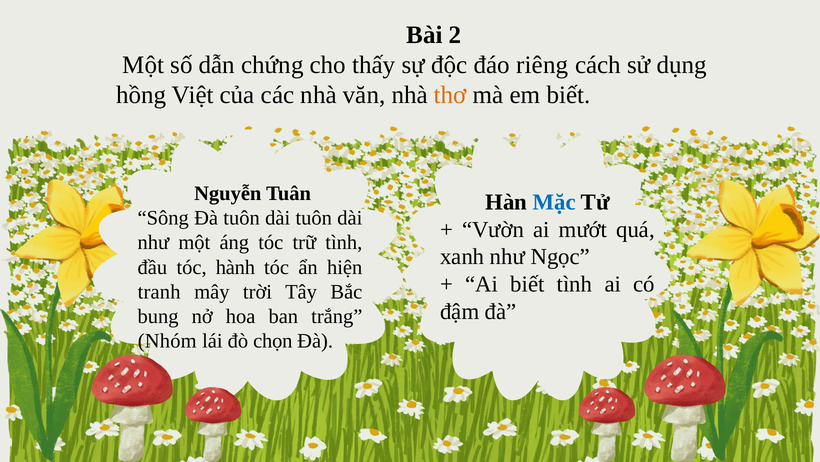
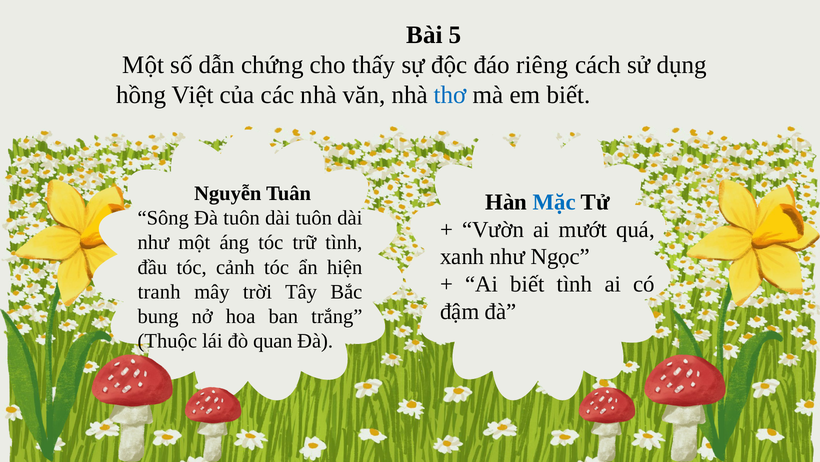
2: 2 -> 5 (455, 35)
thơ colour: orange -> blue (450, 95)
hành: hành -> cảnh (235, 267)
Nhóm: Nhóm -> Thuộc (167, 341)
chọn: chọn -> quan (273, 341)
